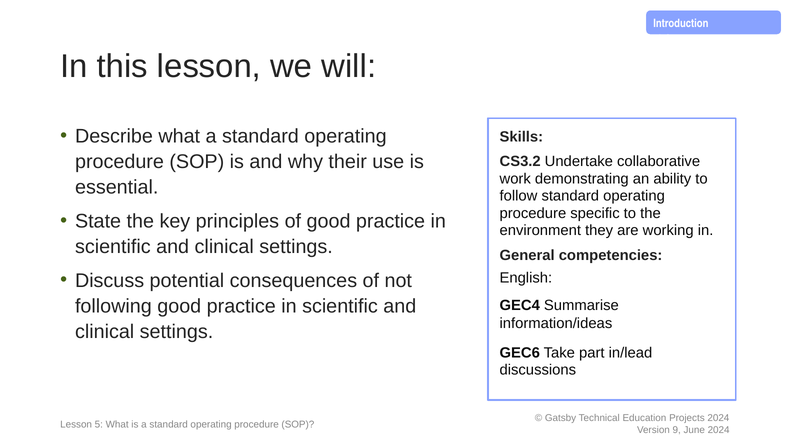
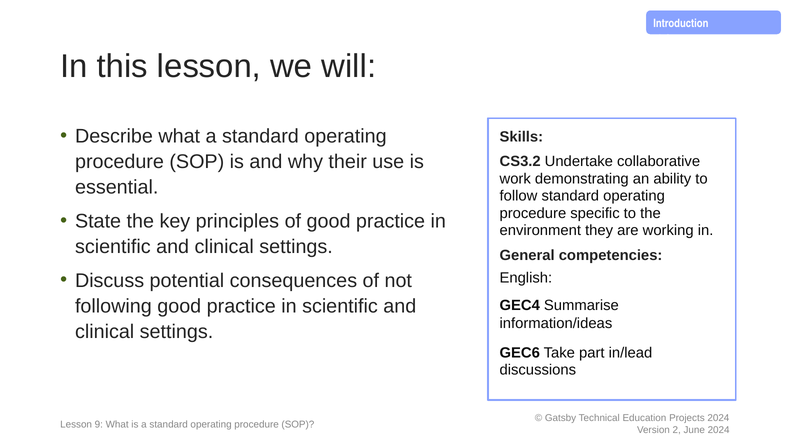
5: 5 -> 9 (99, 425)
9: 9 -> 2 (677, 430)
